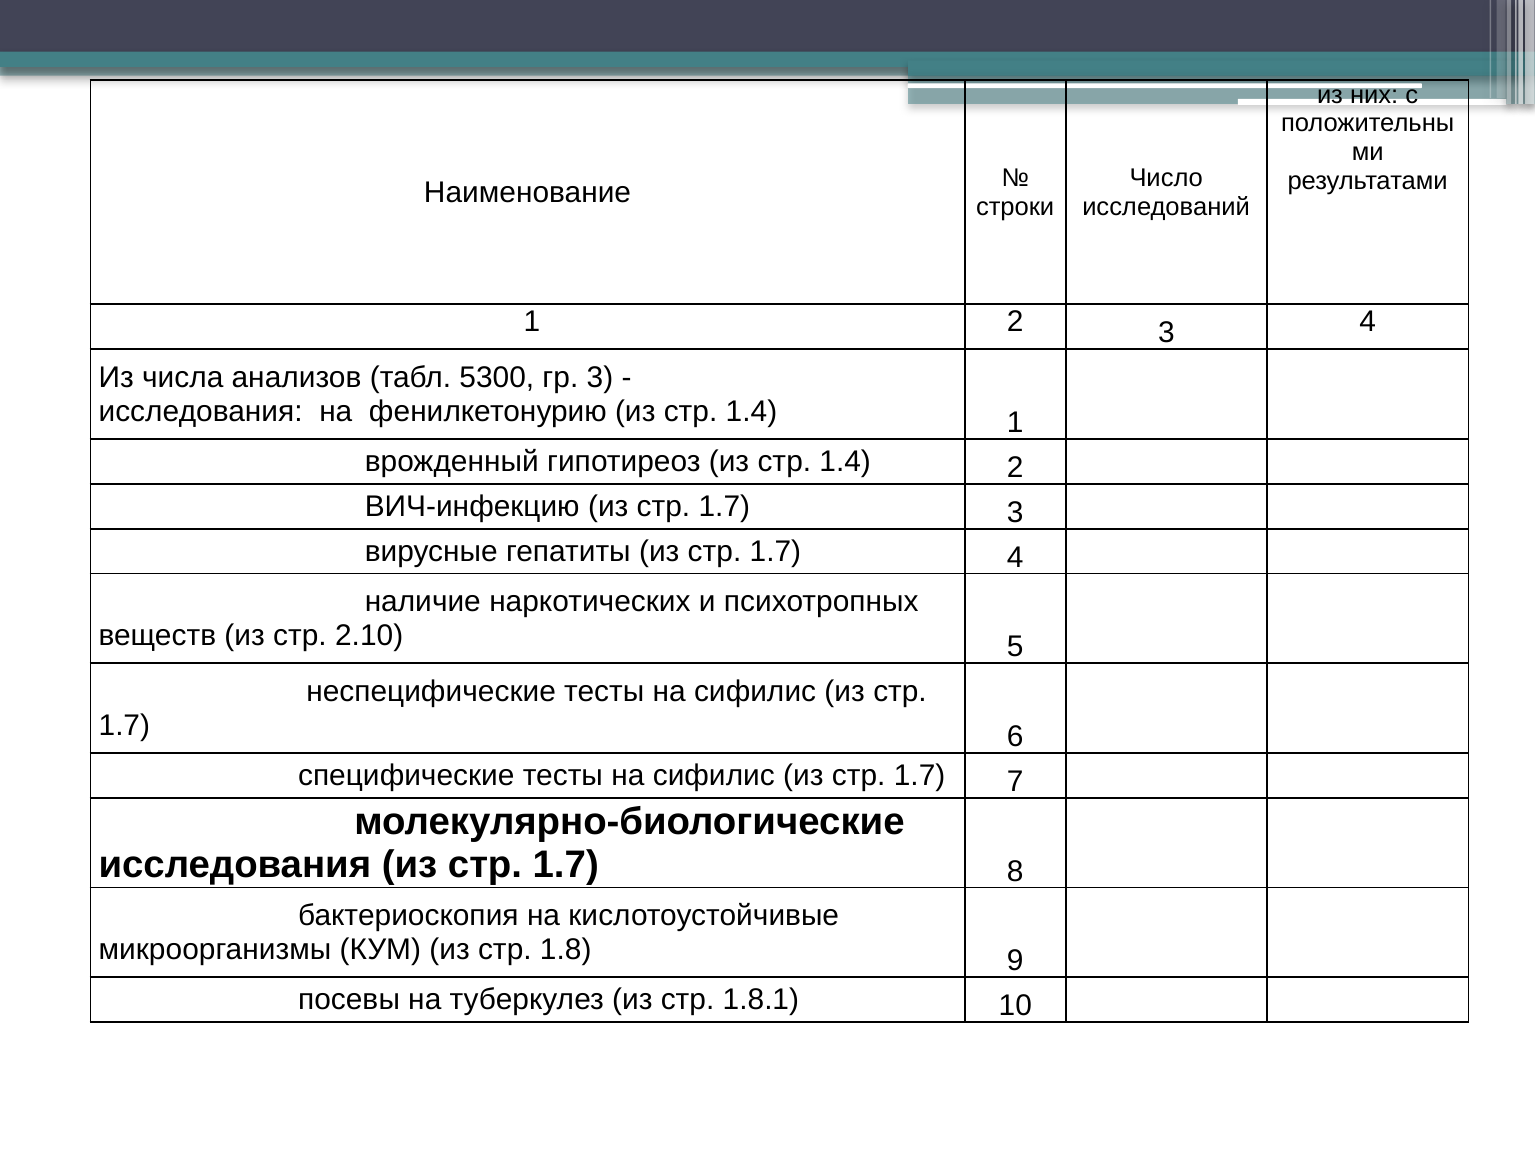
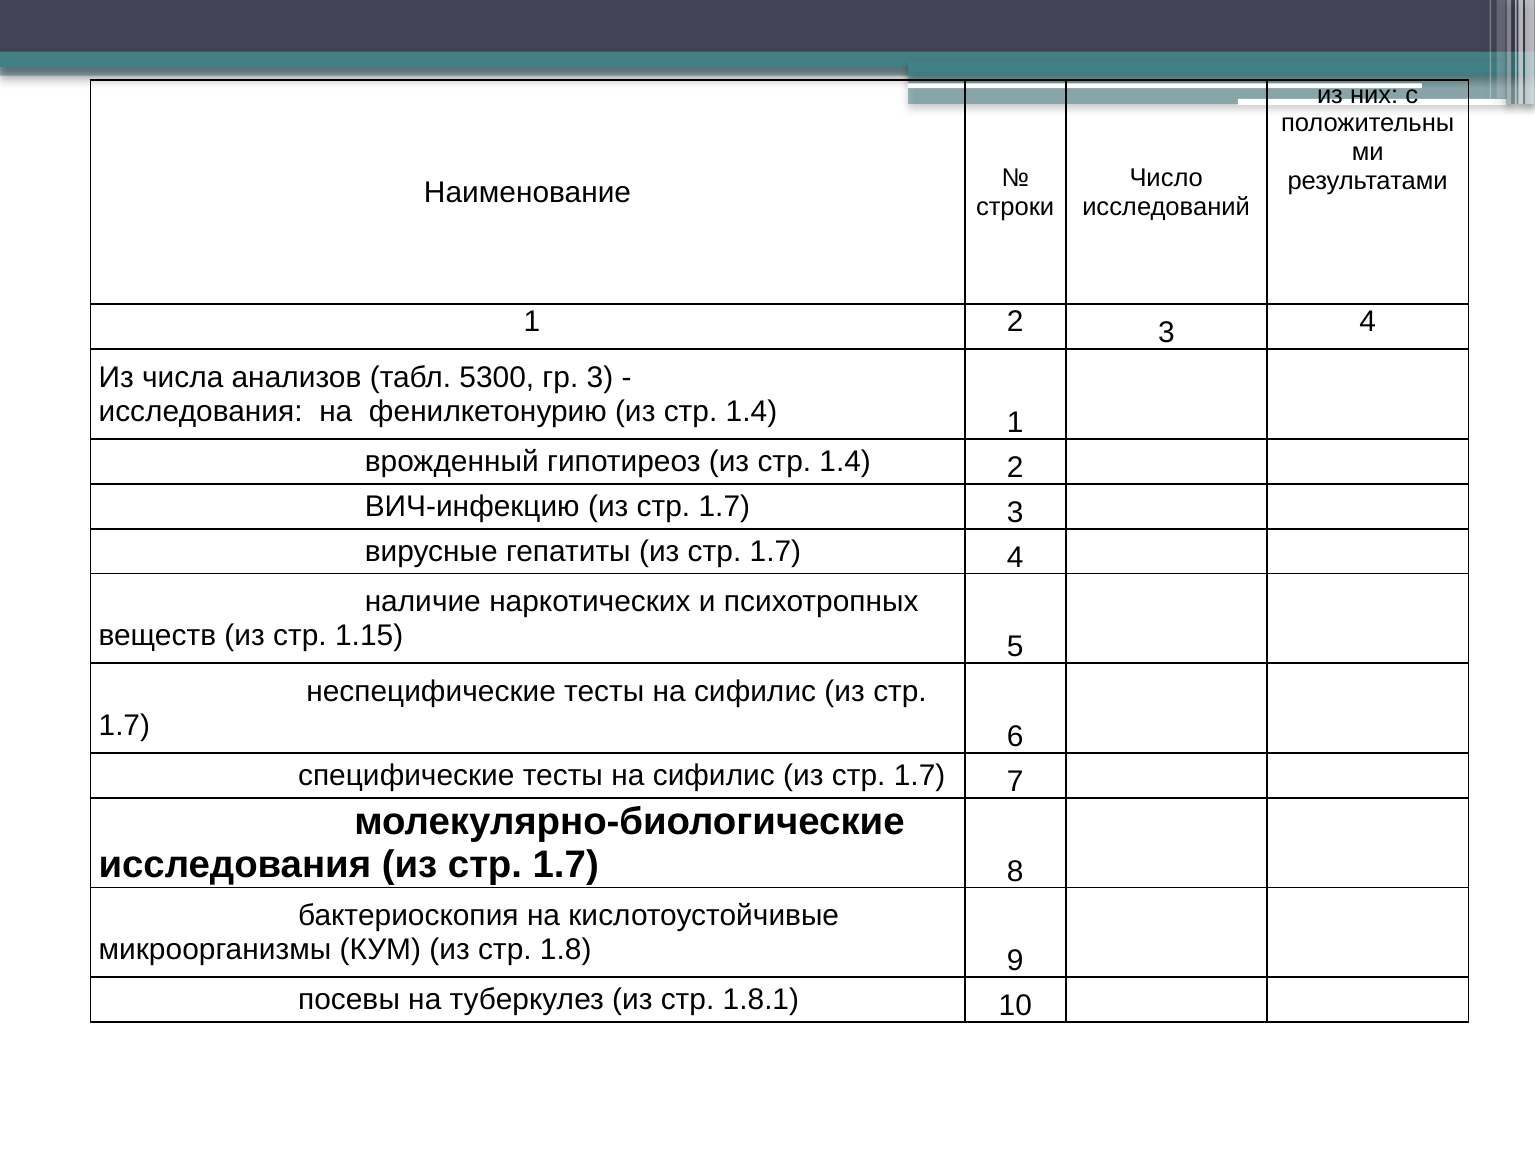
2.10: 2.10 -> 1.15 (369, 636)
